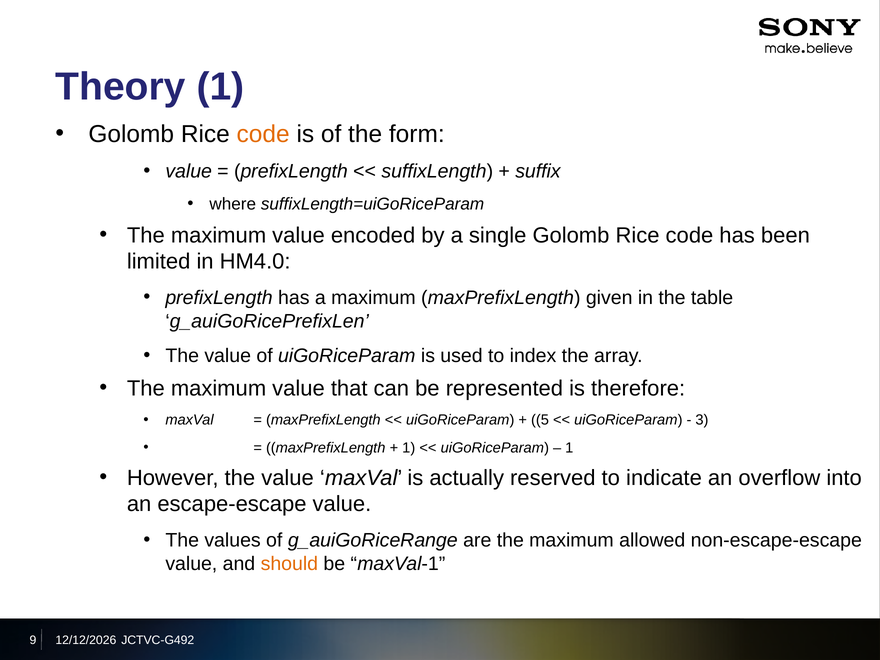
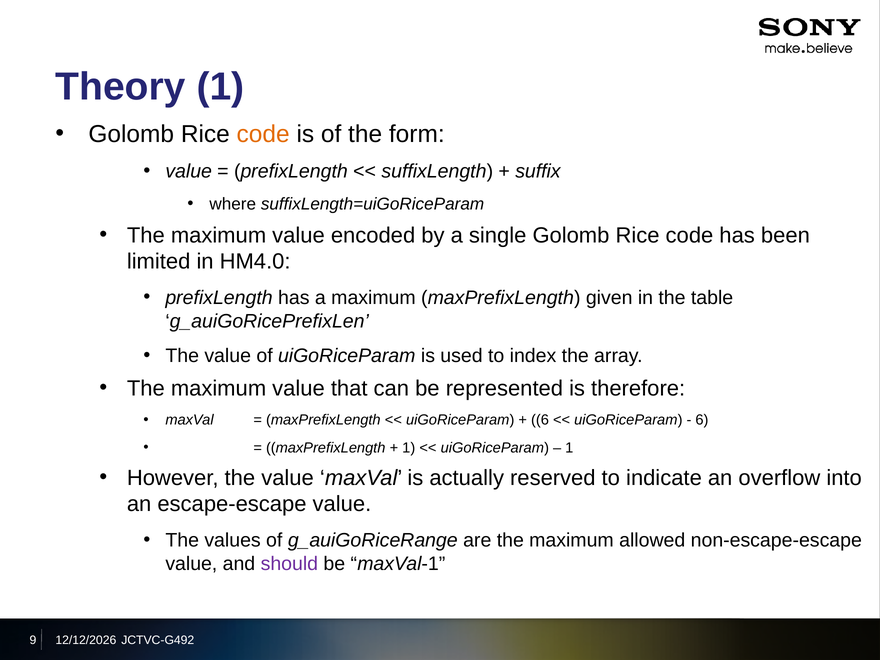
5: 5 -> 6 (540, 420)
3: 3 -> 6 (702, 420)
should colour: orange -> purple (289, 564)
